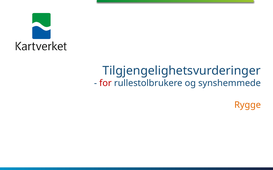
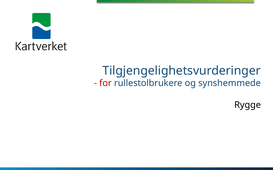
Rygge colour: orange -> black (248, 105)
